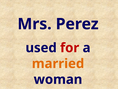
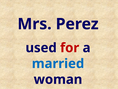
married colour: orange -> blue (58, 63)
